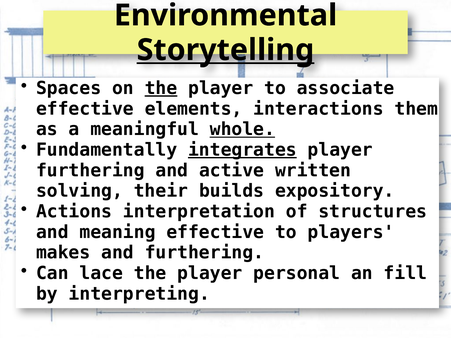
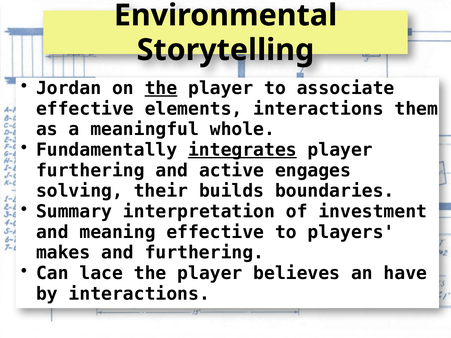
Storytelling underline: present -> none (225, 50)
Spaces: Spaces -> Jordan (69, 88)
whole underline: present -> none (242, 129)
written: written -> engages (313, 171)
expository: expository -> boundaries (335, 191)
Actions: Actions -> Summary (74, 212)
structures: structures -> investment (373, 212)
personal: personal -> believes (297, 273)
fill: fill -> have (405, 273)
by interpreting: interpreting -> interactions (139, 294)
